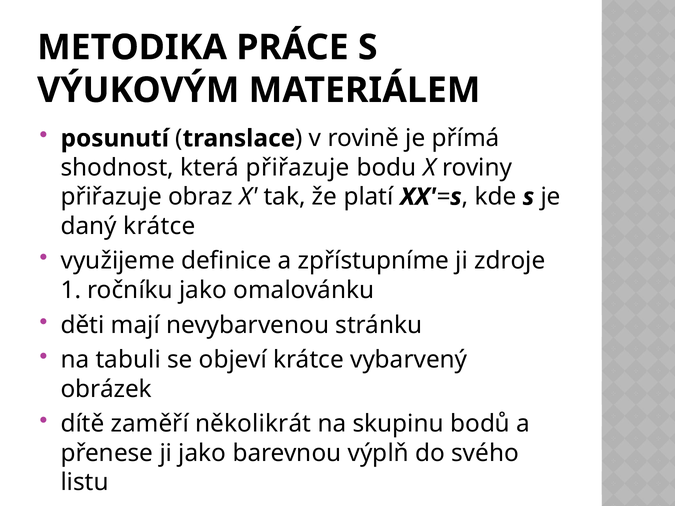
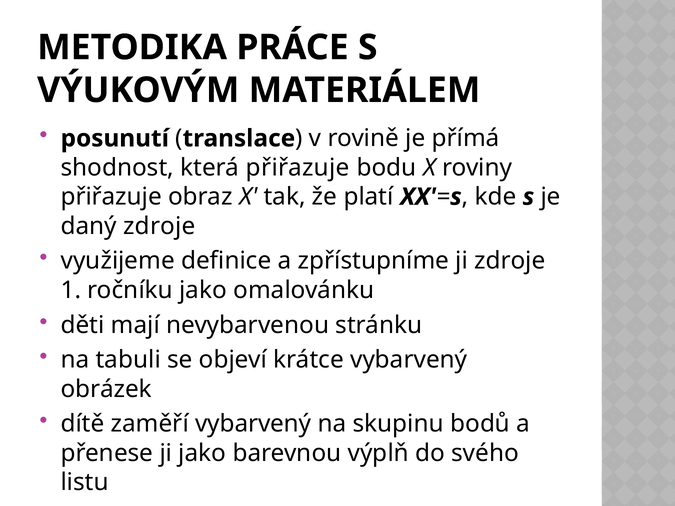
daný krátce: krátce -> zdroje (159, 226)
zaměří několikrát: několikrát -> vybarvený (253, 424)
